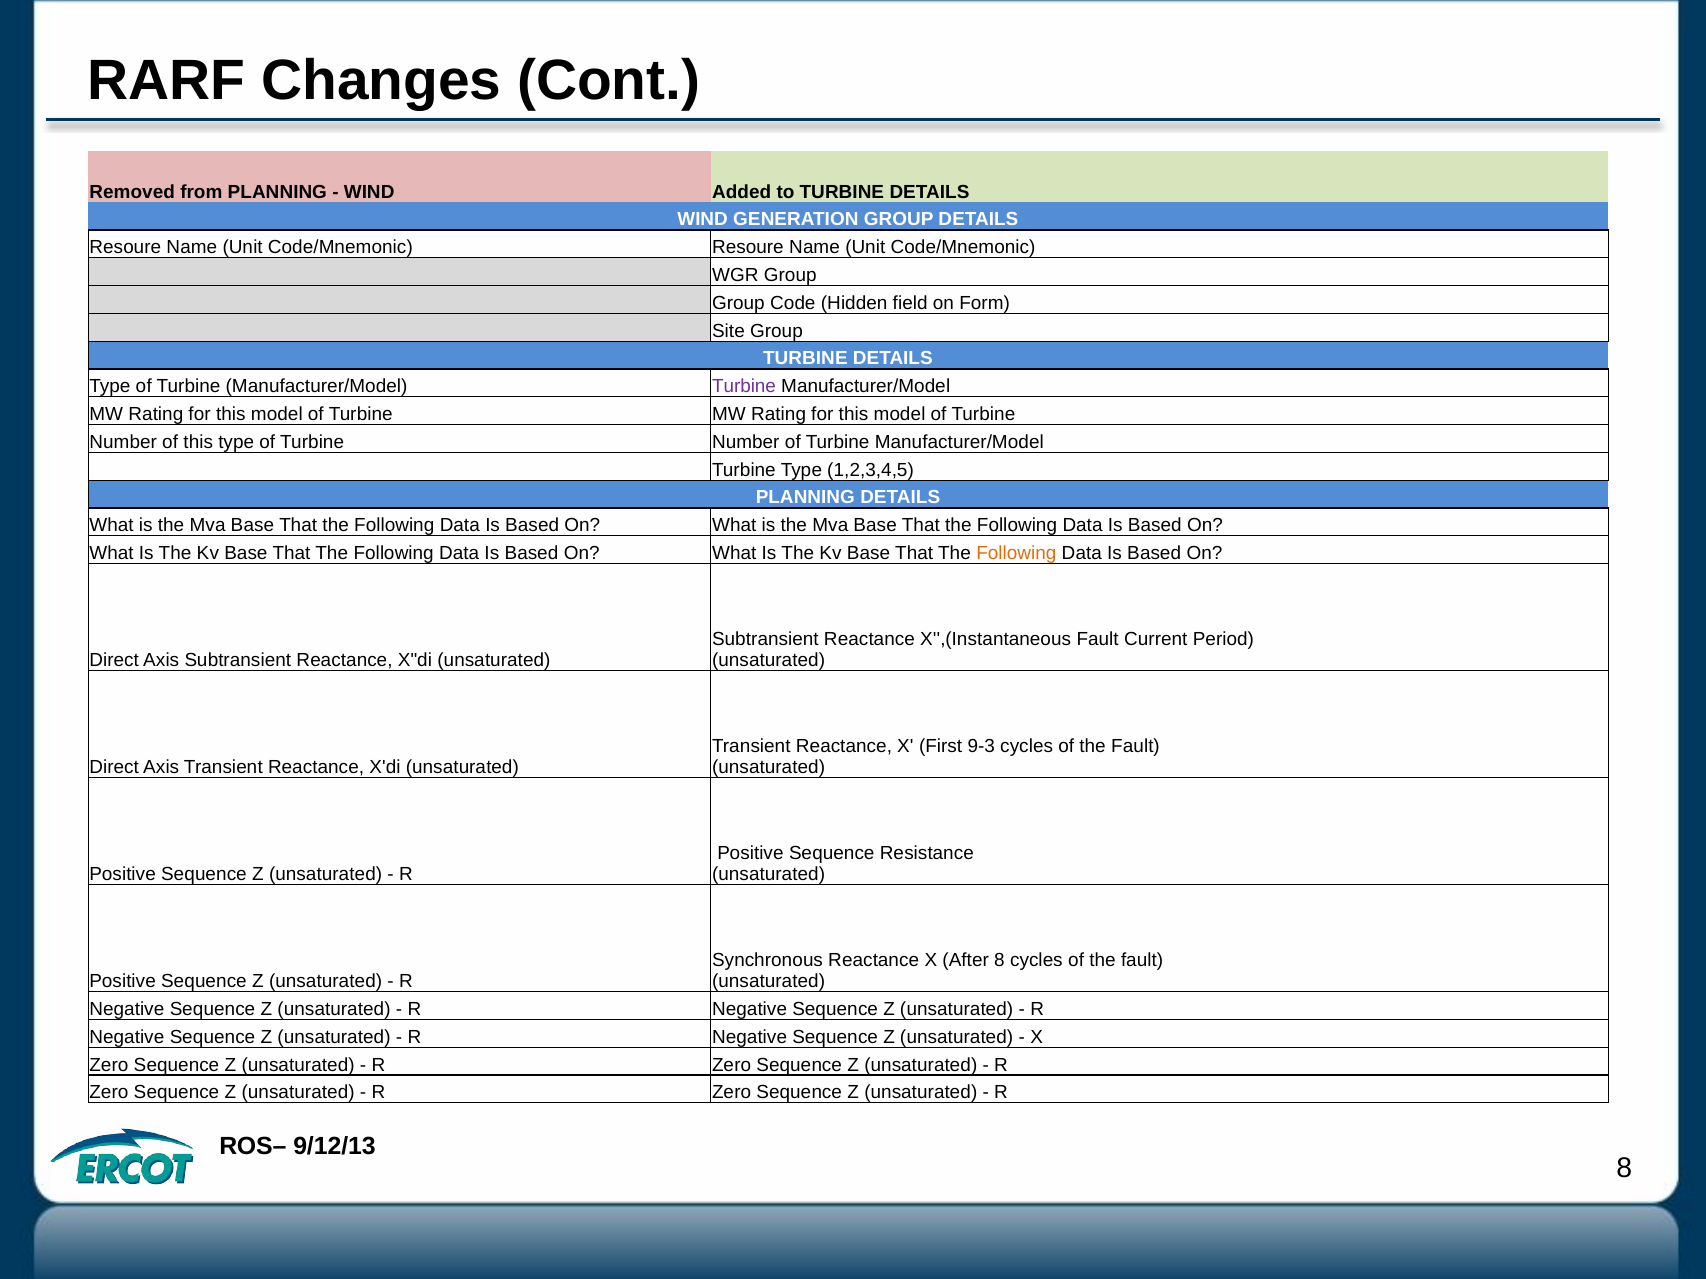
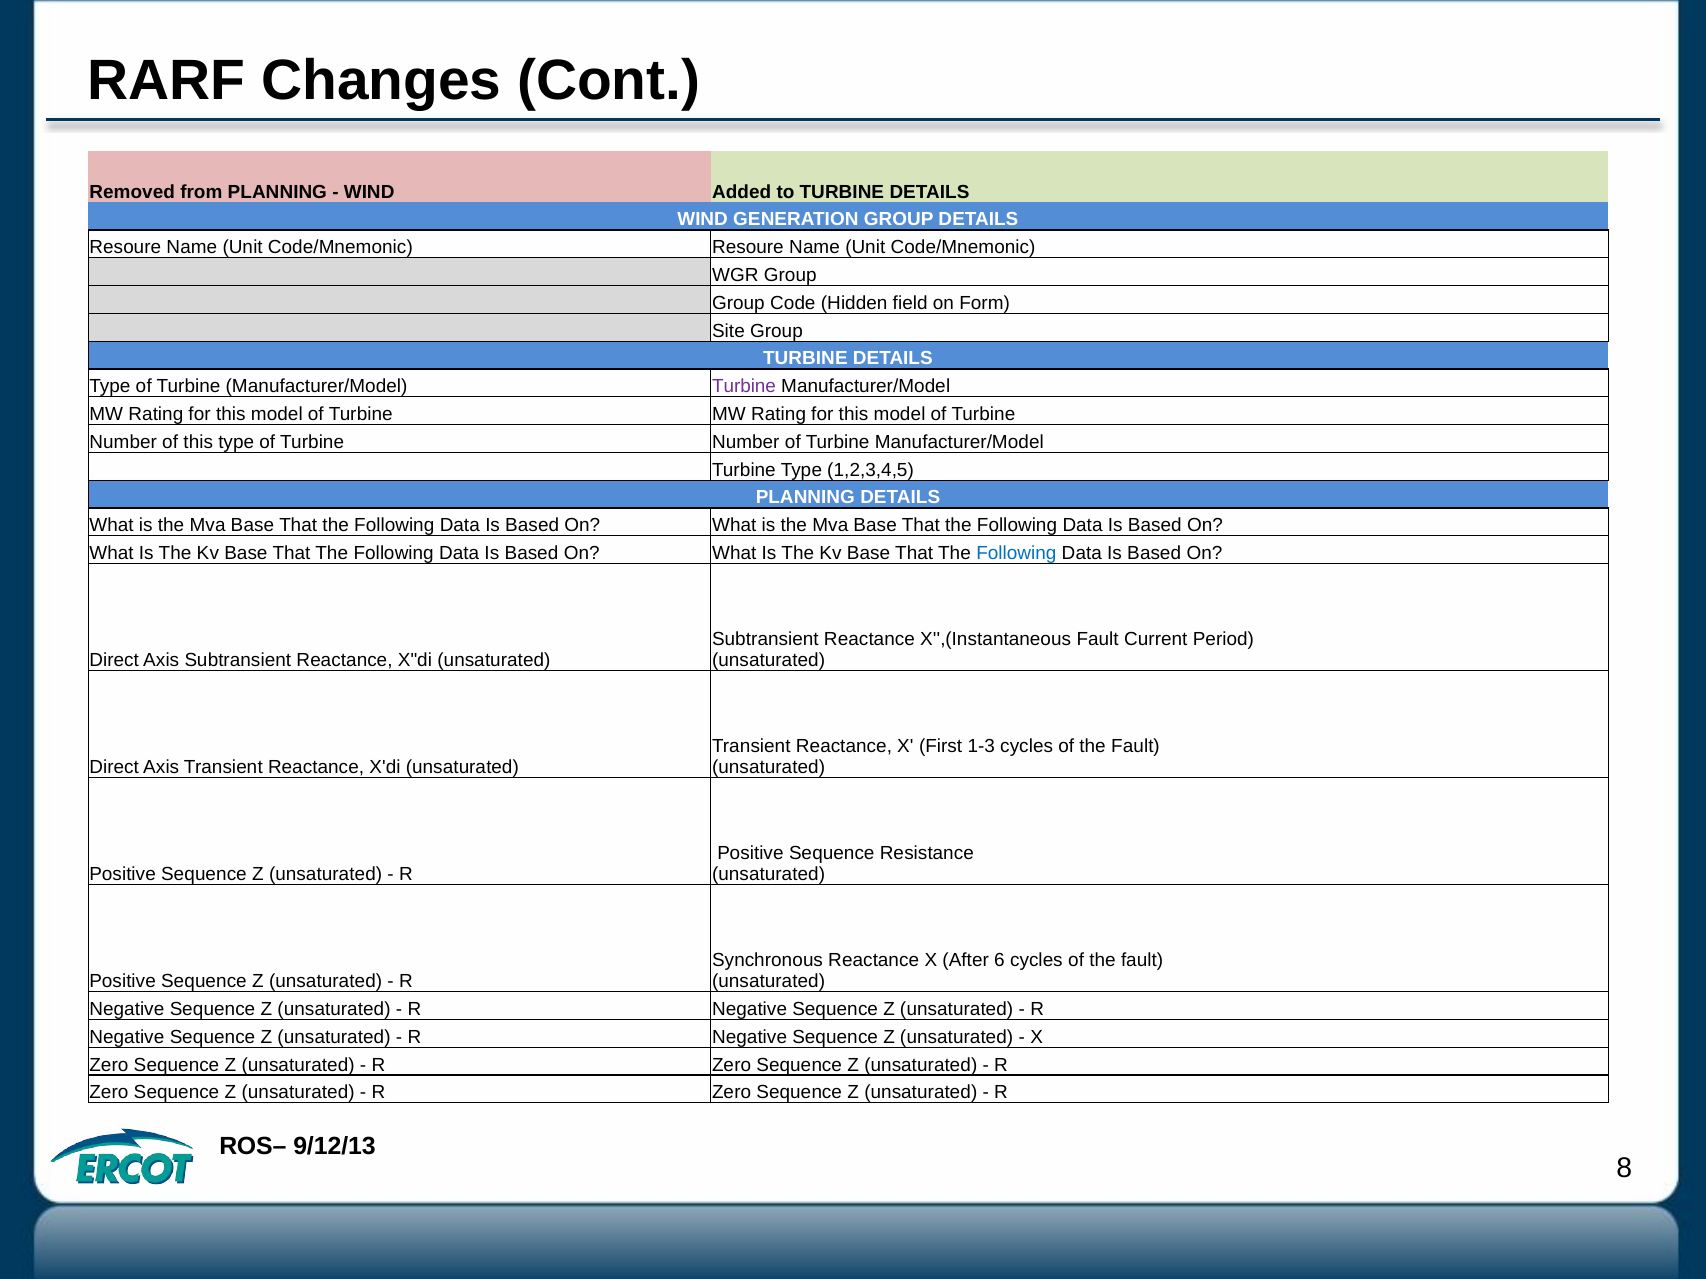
Following colour: orange -> blue (1016, 554)
9-3: 9-3 -> 1-3 (981, 746)
After 8: 8 -> 6 (1000, 960)
